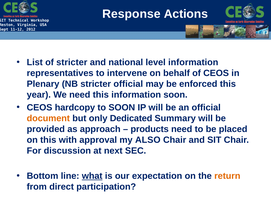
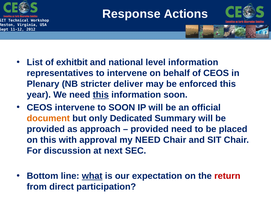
of stricter: stricter -> exhitbit (72, 62)
stricter official: official -> deliver (128, 84)
this underline: none -> present (101, 95)
CEOS hardcopy: hardcopy -> intervene (75, 108)
products: products -> provided (150, 129)
my ALSO: ALSO -> NEED (148, 140)
return colour: orange -> red (227, 176)
